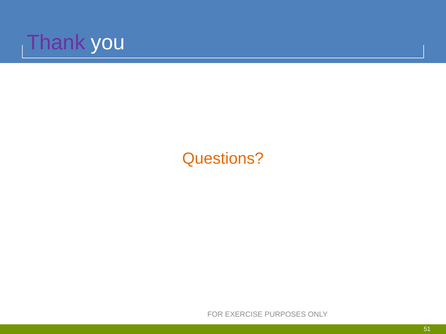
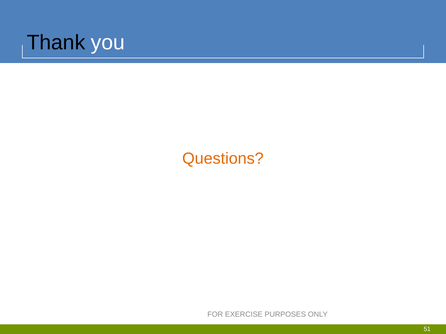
Thank colour: purple -> black (56, 43)
